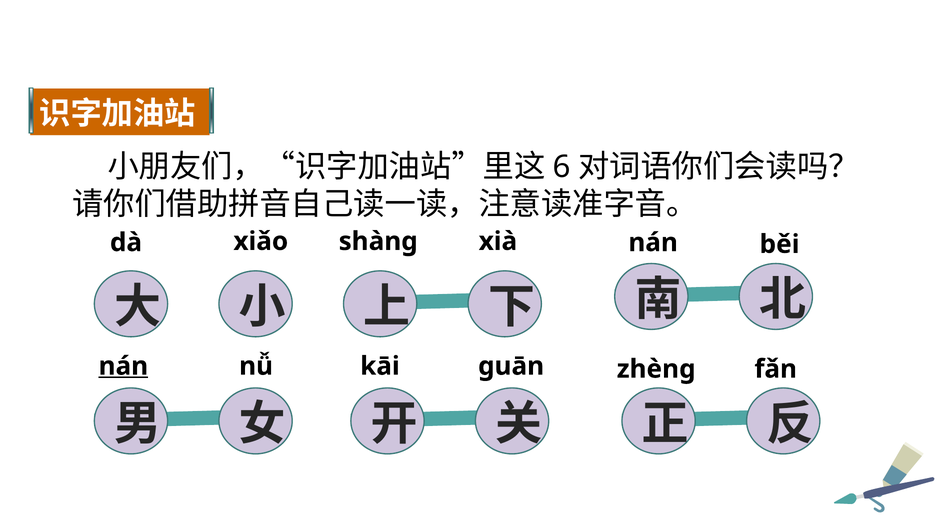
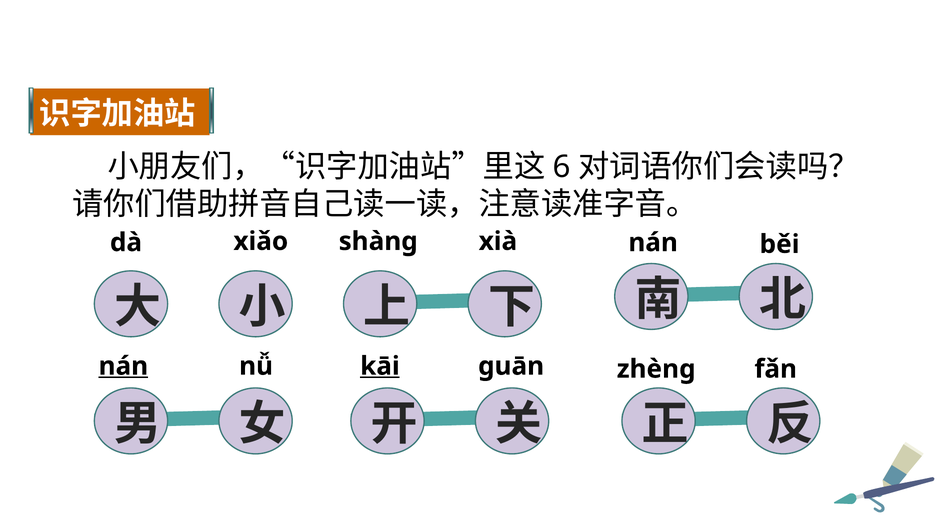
kāi underline: none -> present (380, 367)
